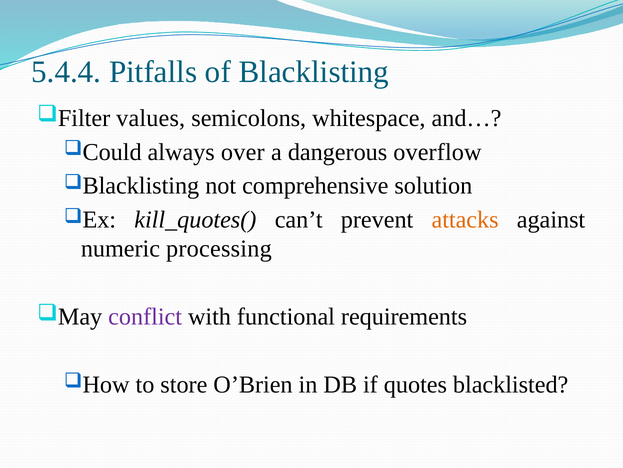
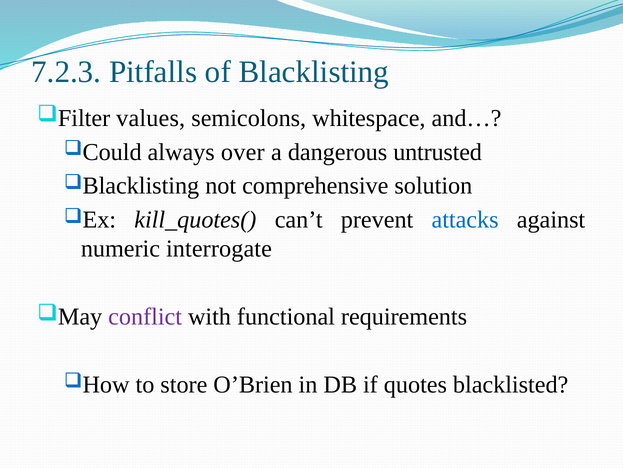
5.4.4: 5.4.4 -> 7.2.3 (66, 72)
overflow: overflow -> untrusted (438, 152)
attacks colour: orange -> blue (465, 220)
processing: processing -> interrogate (219, 249)
